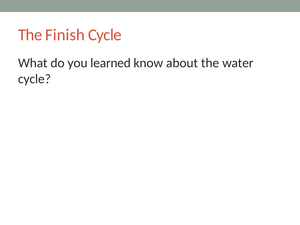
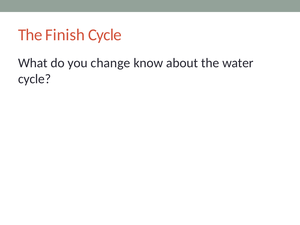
learned: learned -> change (111, 63)
